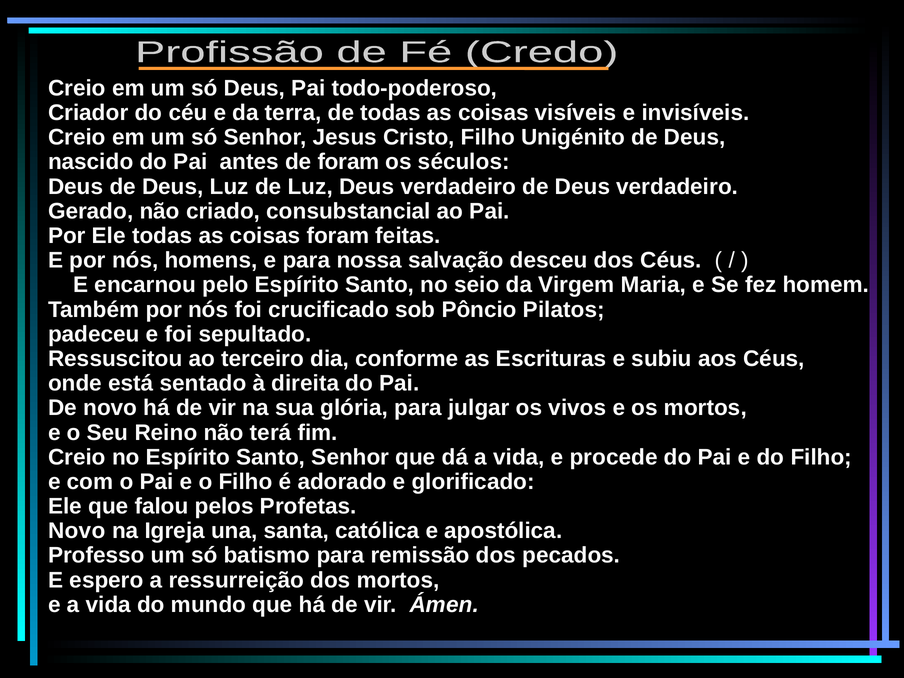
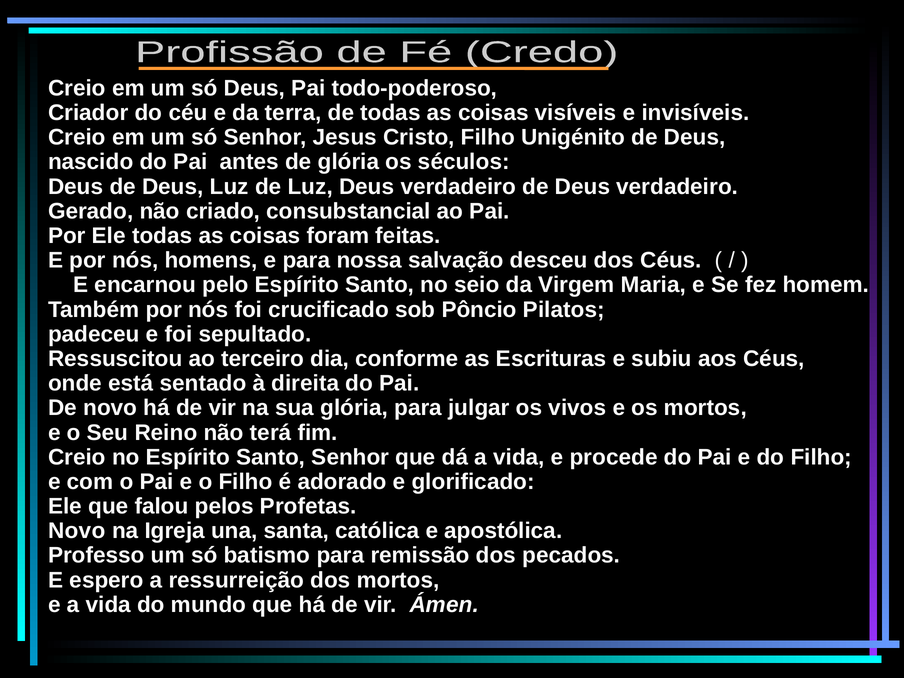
de foram: foram -> glória (348, 162)
